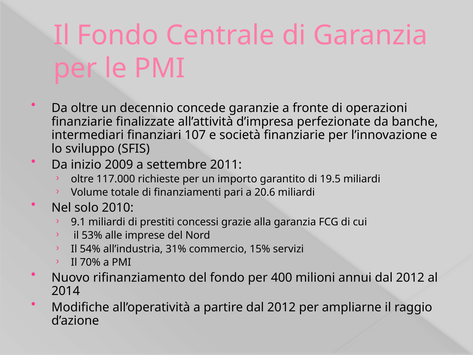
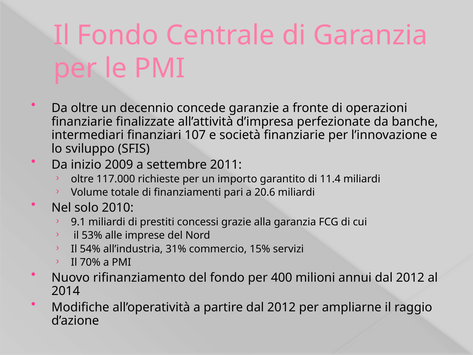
19.5: 19.5 -> 11.4 (330, 179)
